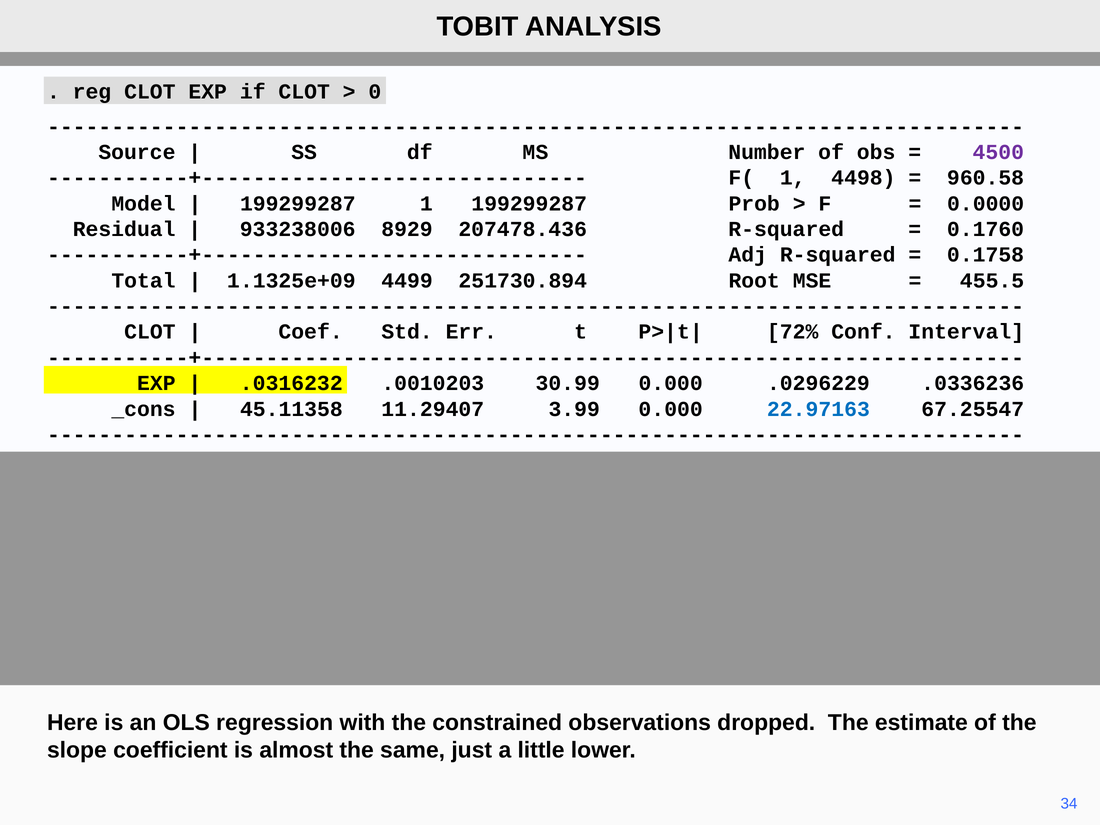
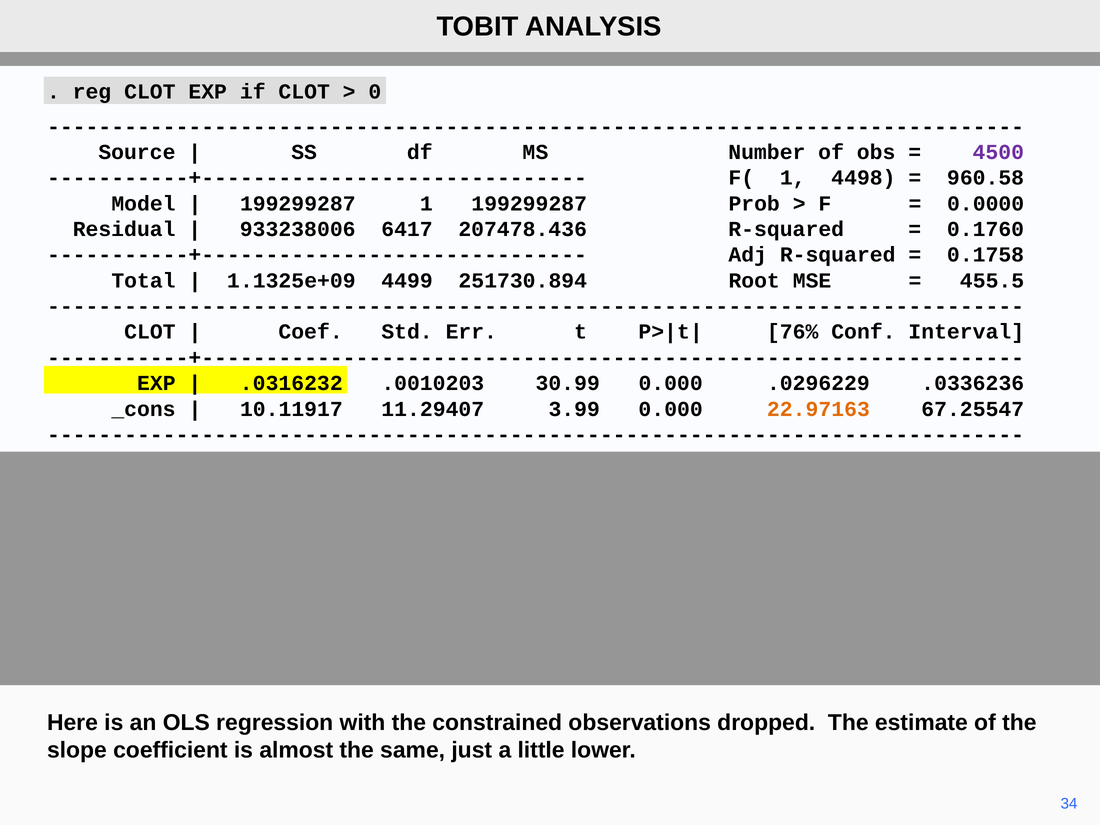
8929: 8929 -> 6417 (407, 229)
72%: 72% -> 76% (793, 332)
45.11358: 45.11358 -> 10.11917 (291, 409)
22.97163 colour: blue -> orange (818, 409)
